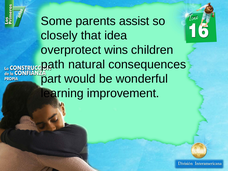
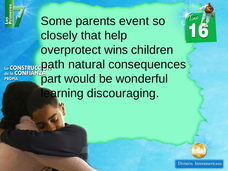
assist: assist -> event (134, 21)
idea: idea -> help (116, 36)
improvement: improvement -> discouraging (123, 93)
